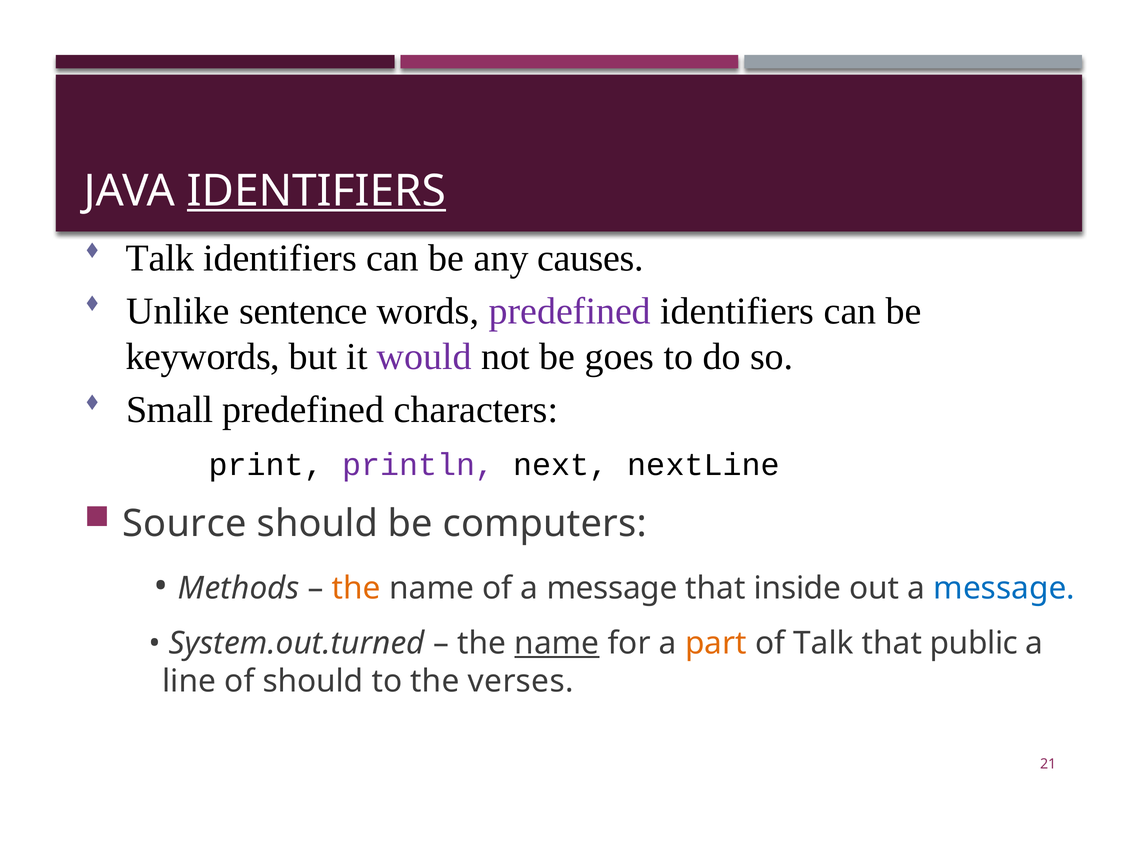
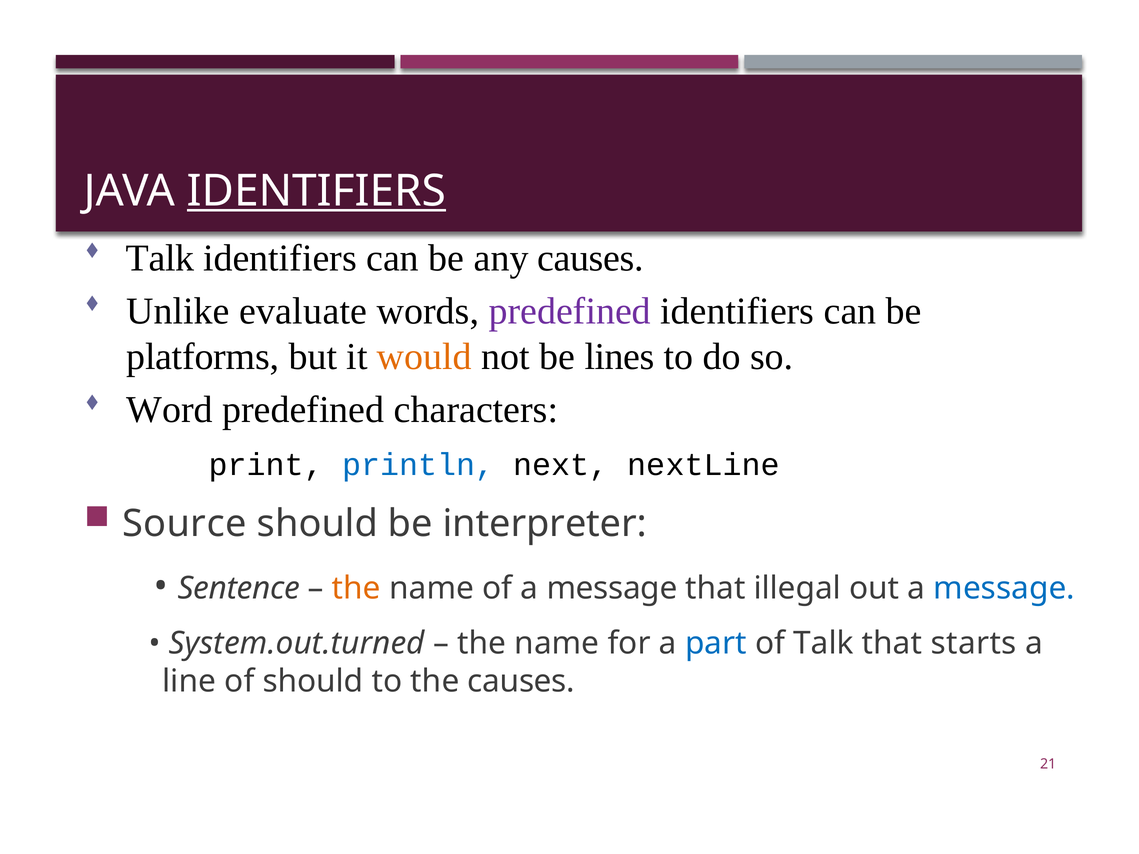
sentence: sentence -> evaluate (303, 311)
keywords: keywords -> platforms (203, 357)
would colour: purple -> orange (424, 357)
goes: goes -> lines (620, 357)
Small: Small -> Word (170, 410)
println colour: purple -> blue (418, 465)
computers: computers -> interpreter (545, 524)
Methods: Methods -> Sentence (239, 588)
inside: inside -> illegal (797, 588)
name underline: present -> none (557, 643)
part colour: orange -> blue (716, 643)
public: public -> starts (974, 643)
the verses: verses -> causes (521, 681)
